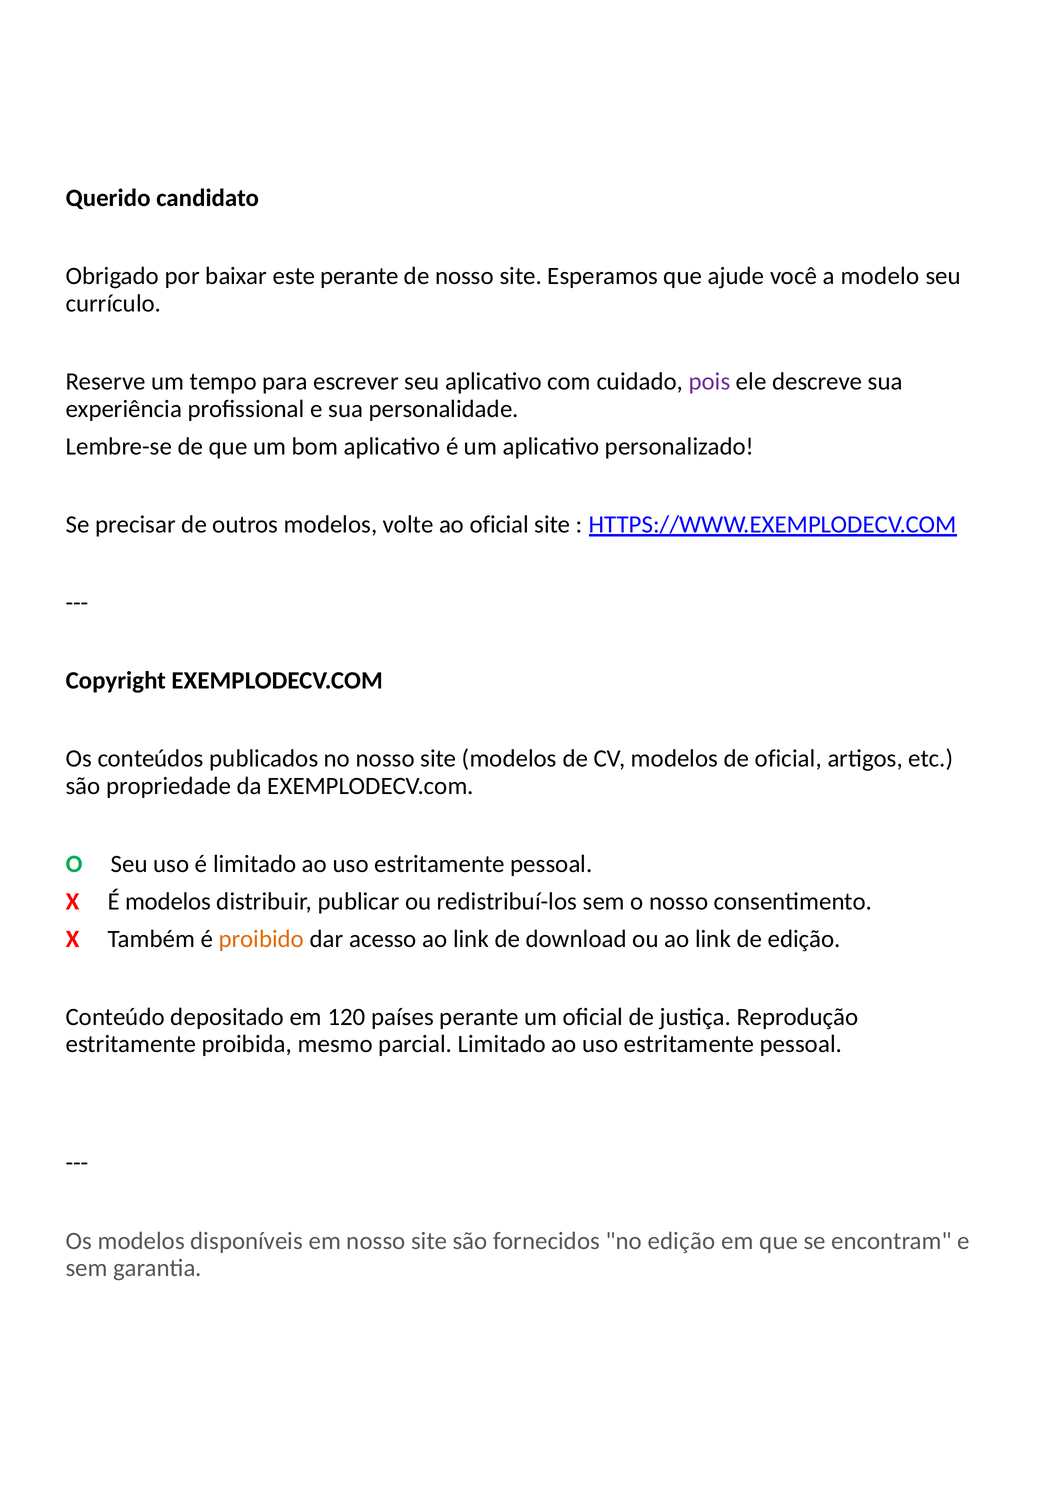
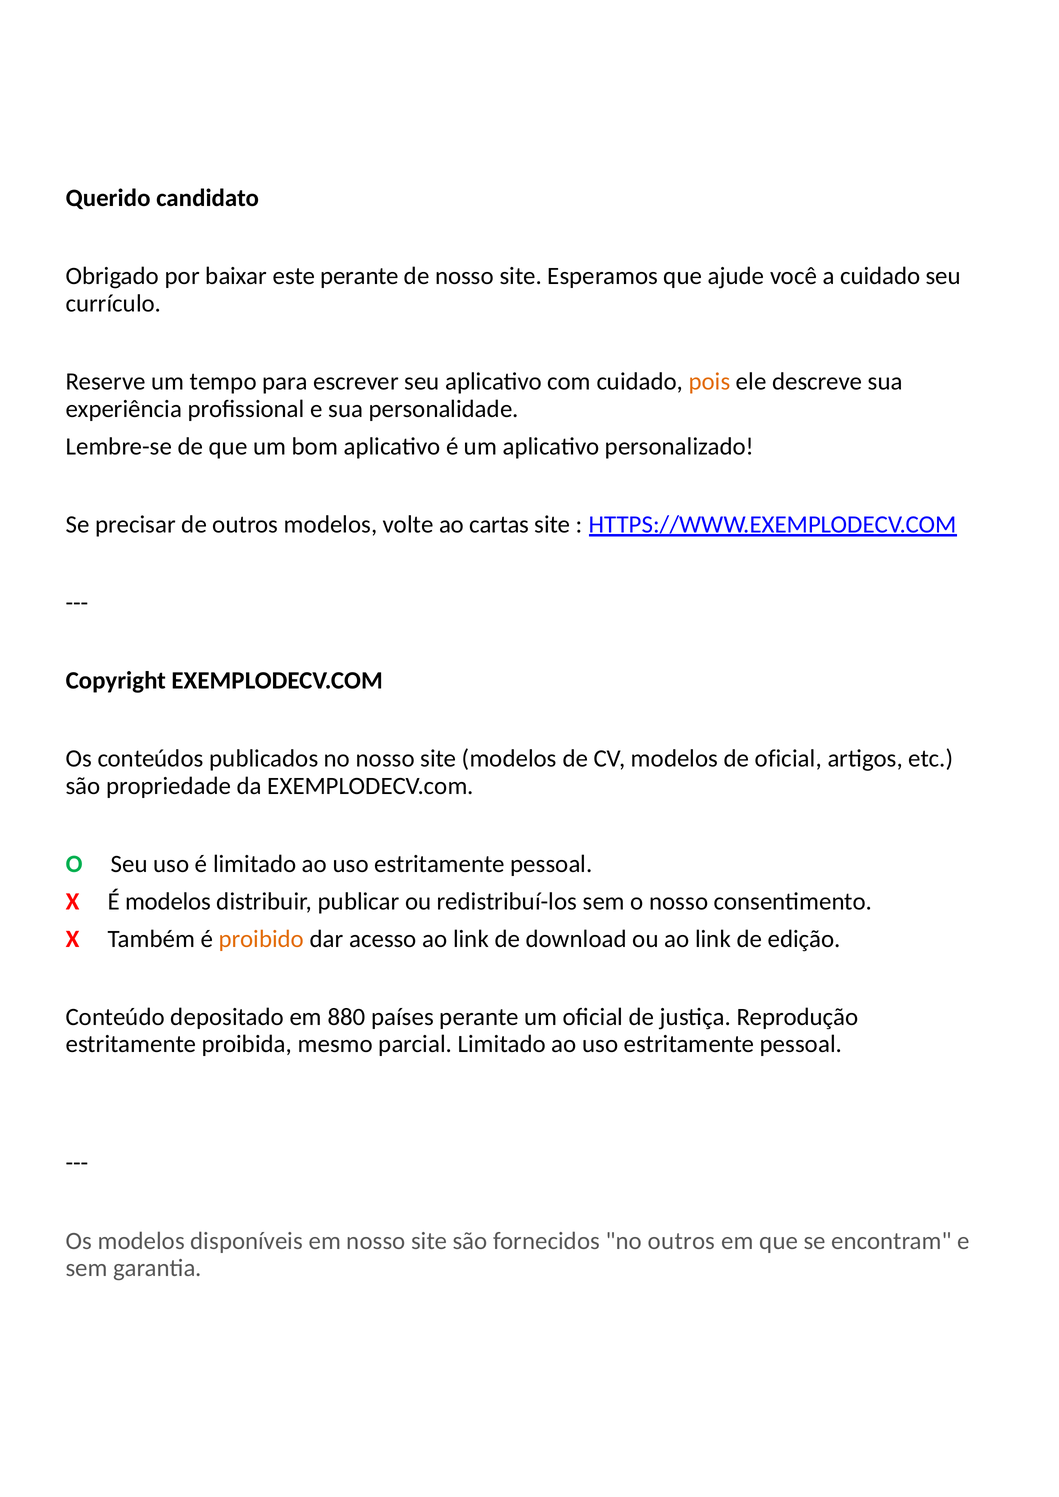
a modelo: modelo -> cuidado (880, 276)
pois colour: purple -> orange (710, 381)
ao oficial: oficial -> cartas (499, 524)
120: 120 -> 880 (346, 1017)
no edição: edição -> outros (681, 1241)
